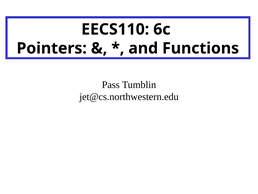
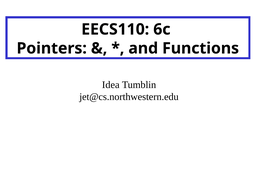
Pass: Pass -> Idea (111, 84)
